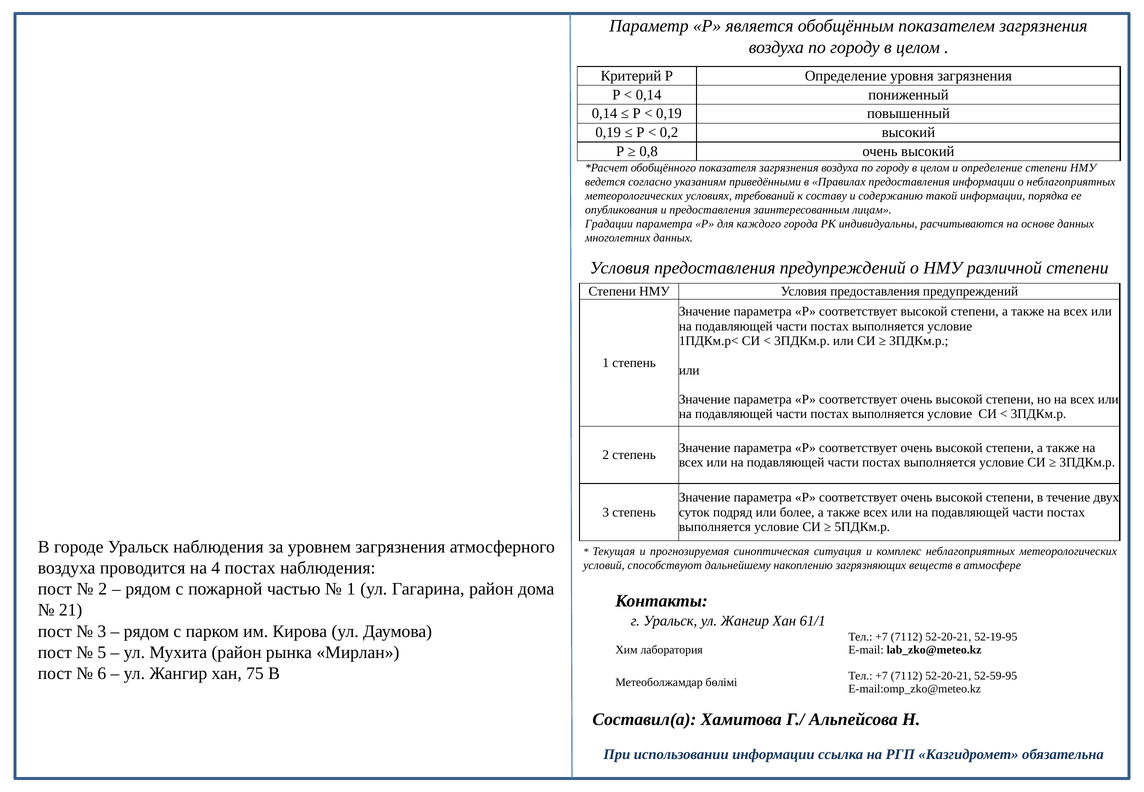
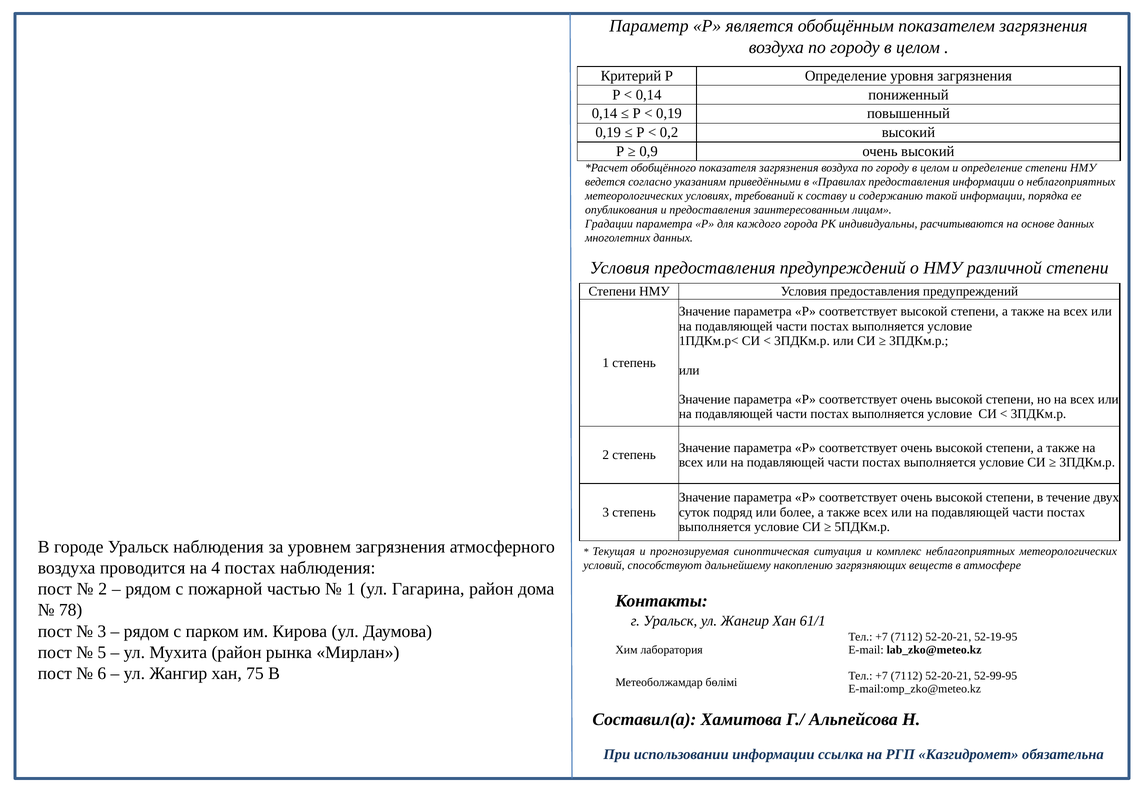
0,8: 0,8 -> 0,9 (649, 151)
21: 21 -> 78 (71, 610)
52-59-95: 52-59-95 -> 52-99-95 (996, 676)
